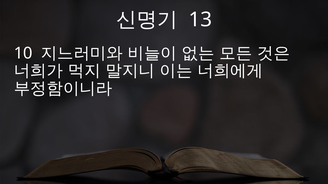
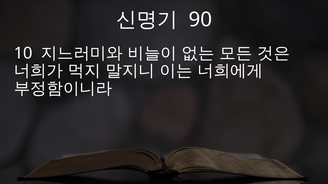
13: 13 -> 90 (200, 20)
